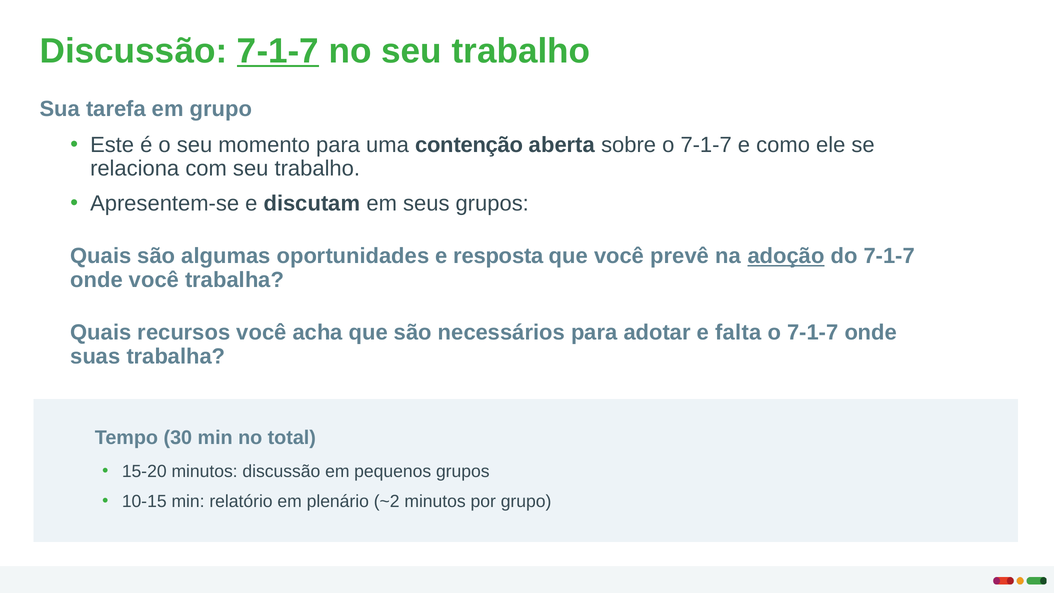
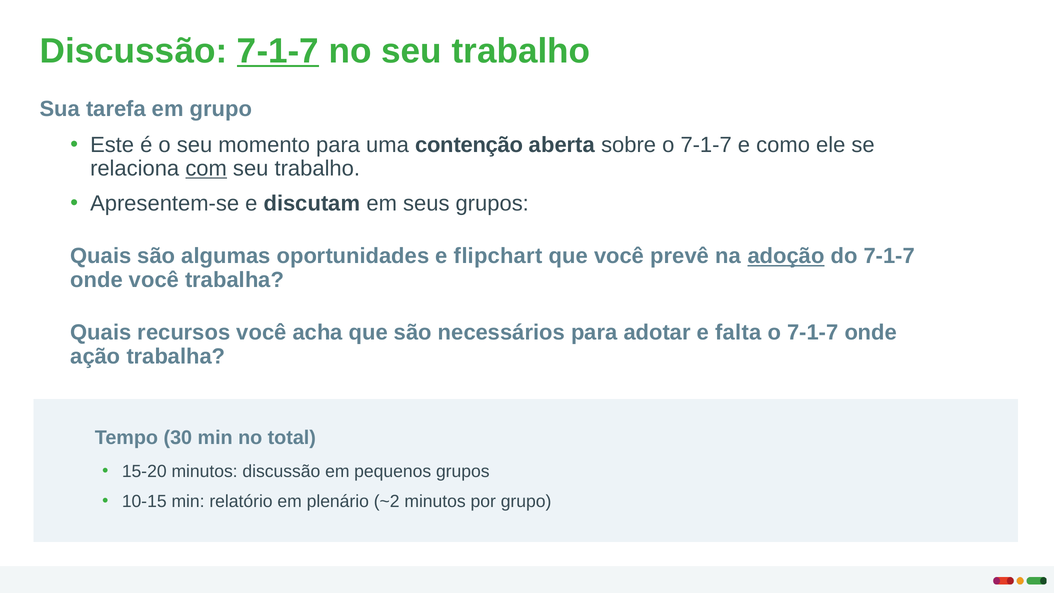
com underline: none -> present (206, 169)
resposta: resposta -> flipchart (498, 256)
suas: suas -> ação (95, 356)
